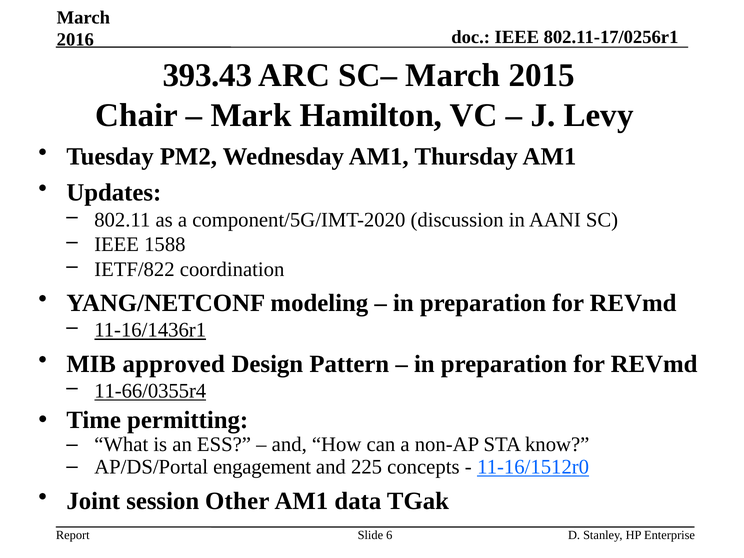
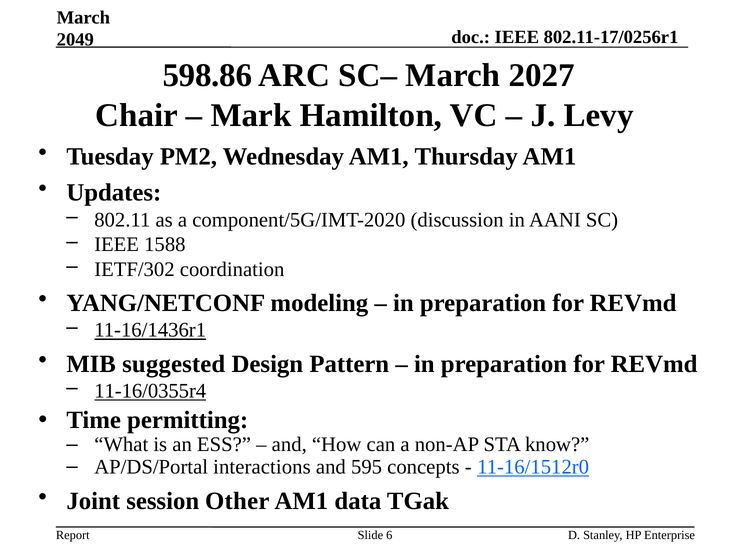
2016: 2016 -> 2049 (75, 40)
393.43: 393.43 -> 598.86 (207, 75)
2015: 2015 -> 2027 (542, 75)
IETF/822: IETF/822 -> IETF/302 (134, 269)
approved: approved -> suggested (174, 364)
11-66/0355r4: 11-66/0355r4 -> 11-16/0355r4 (150, 391)
engagement: engagement -> interactions (262, 467)
225: 225 -> 595 (367, 467)
